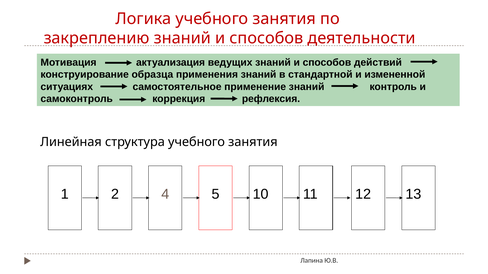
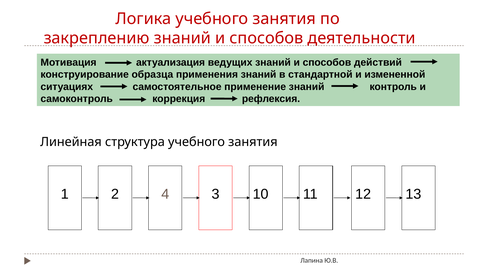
5: 5 -> 3 (216, 195)
